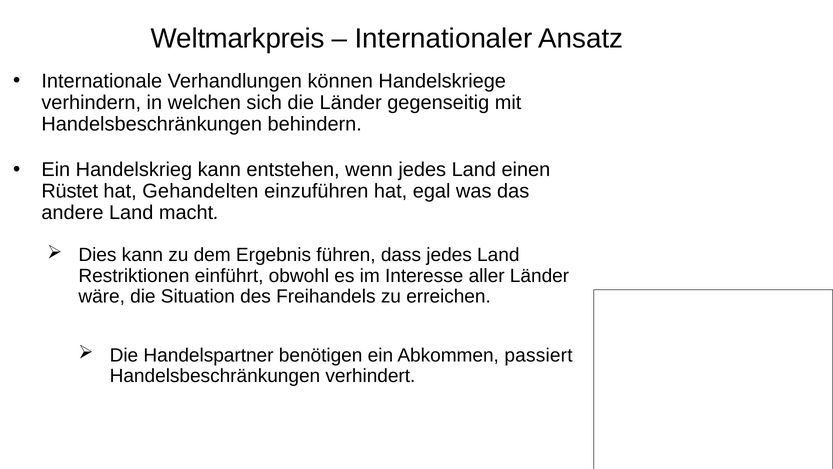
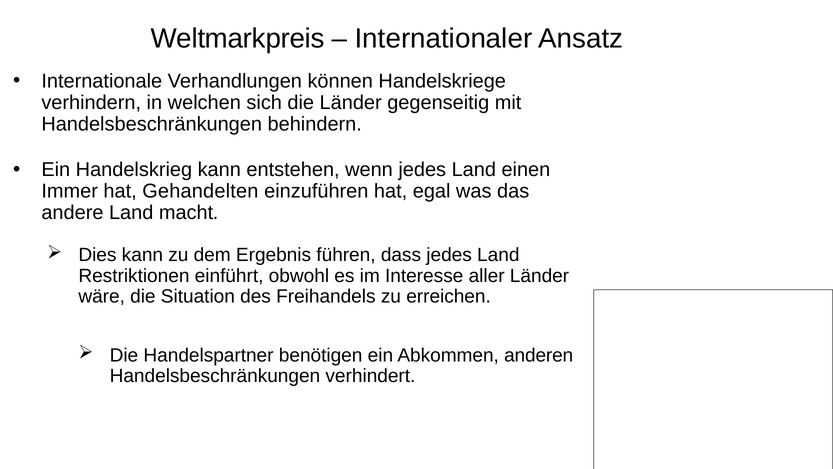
Rüstet: Rüstet -> Immer (70, 191)
passiert: passiert -> anderen (539, 355)
